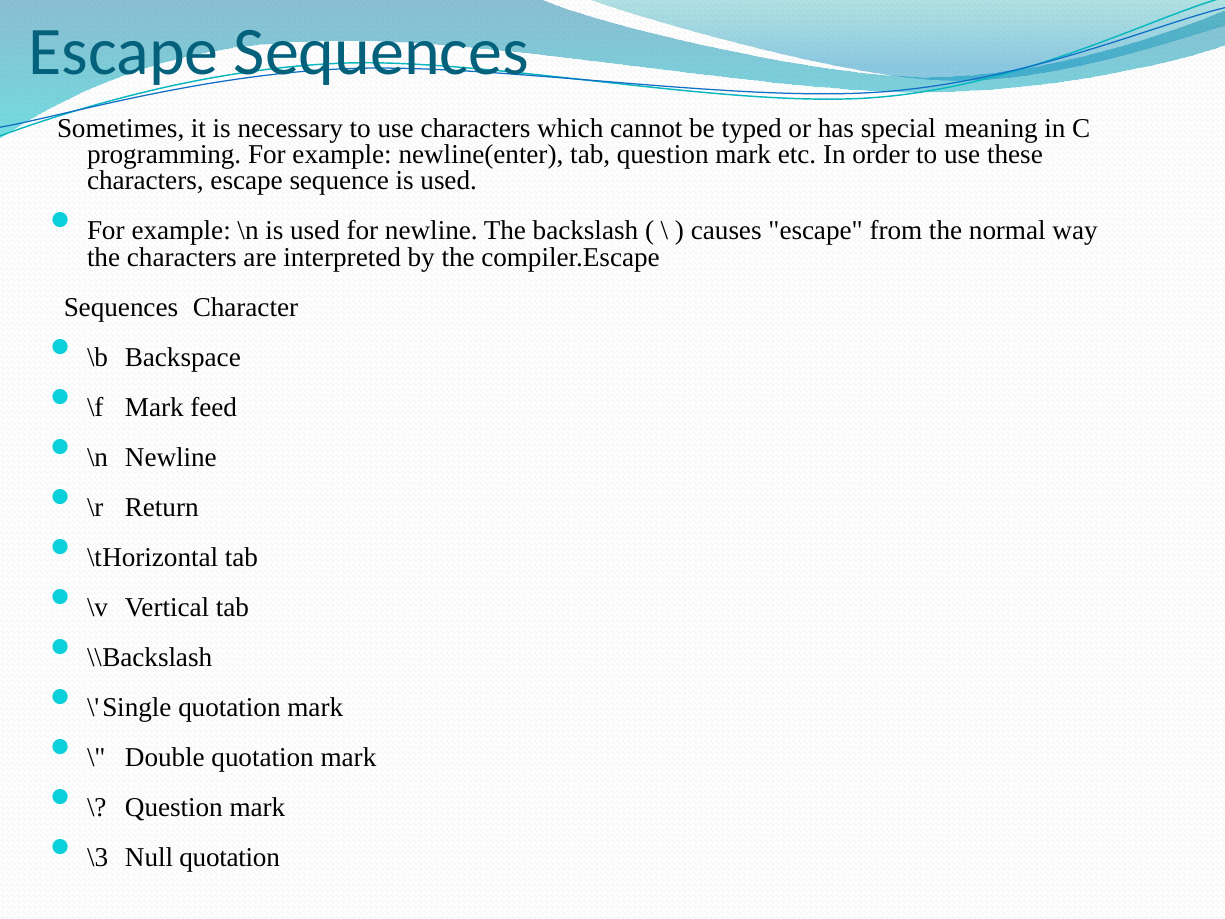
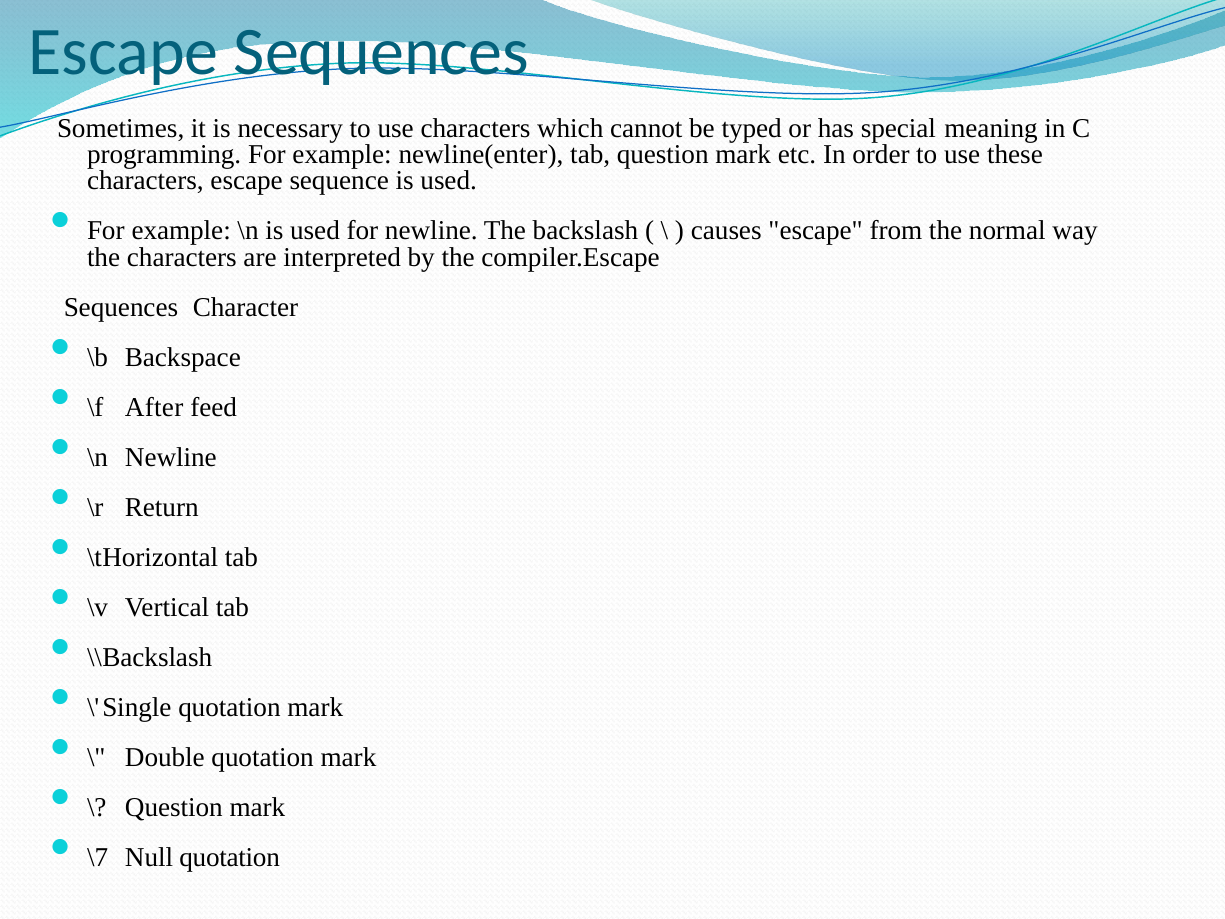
\f Mark: Mark -> After (154, 407)
\3: \3 -> \7 (98, 858)
